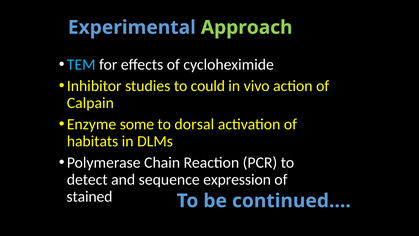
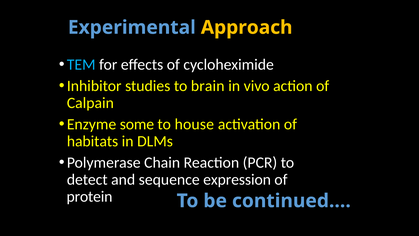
Approach colour: light green -> yellow (247, 27)
could: could -> brain (208, 86)
dorsal: dorsal -> house (194, 124)
stained: stained -> protein (90, 196)
